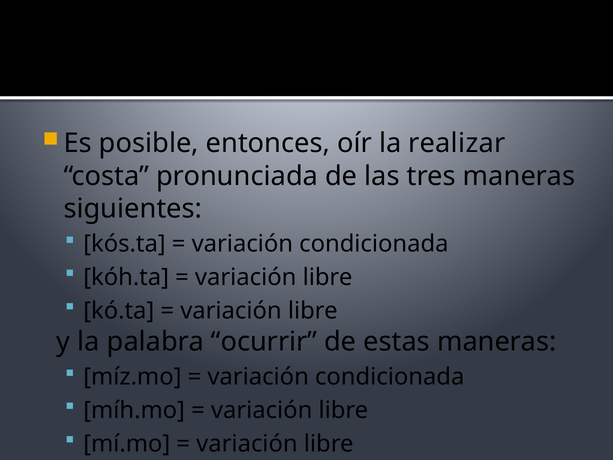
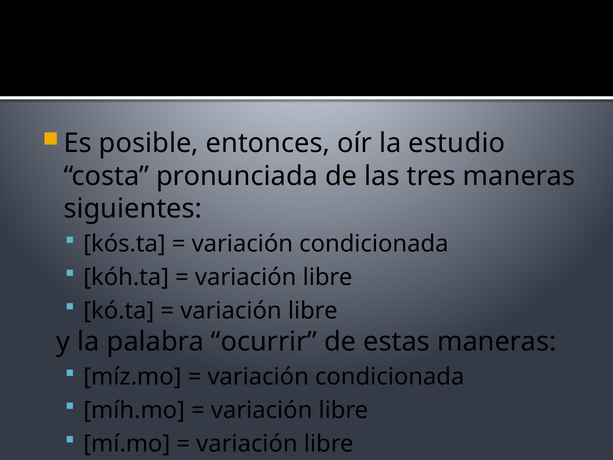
realizar: realizar -> estudio (457, 143)
